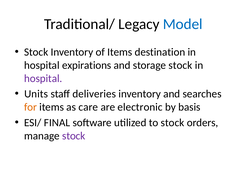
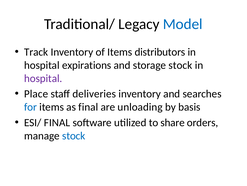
Stock: Stock -> Track (36, 52)
destination: destination -> distributors (160, 52)
Units: Units -> Place (36, 94)
for colour: orange -> blue (30, 107)
as care: care -> final (88, 107)
electronic: electronic -> unloading (140, 107)
to stock: stock -> share (173, 122)
stock colour: purple -> blue (74, 135)
